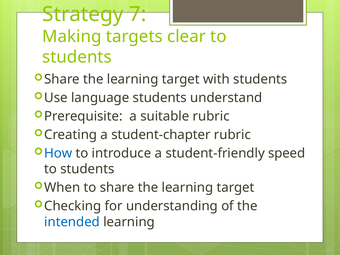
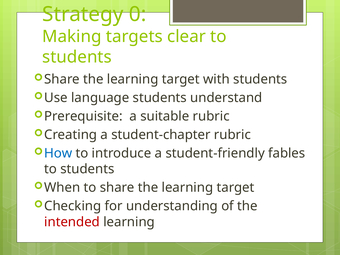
7: 7 -> 0 (138, 14)
speed: speed -> fables (287, 153)
intended colour: blue -> red (72, 222)
